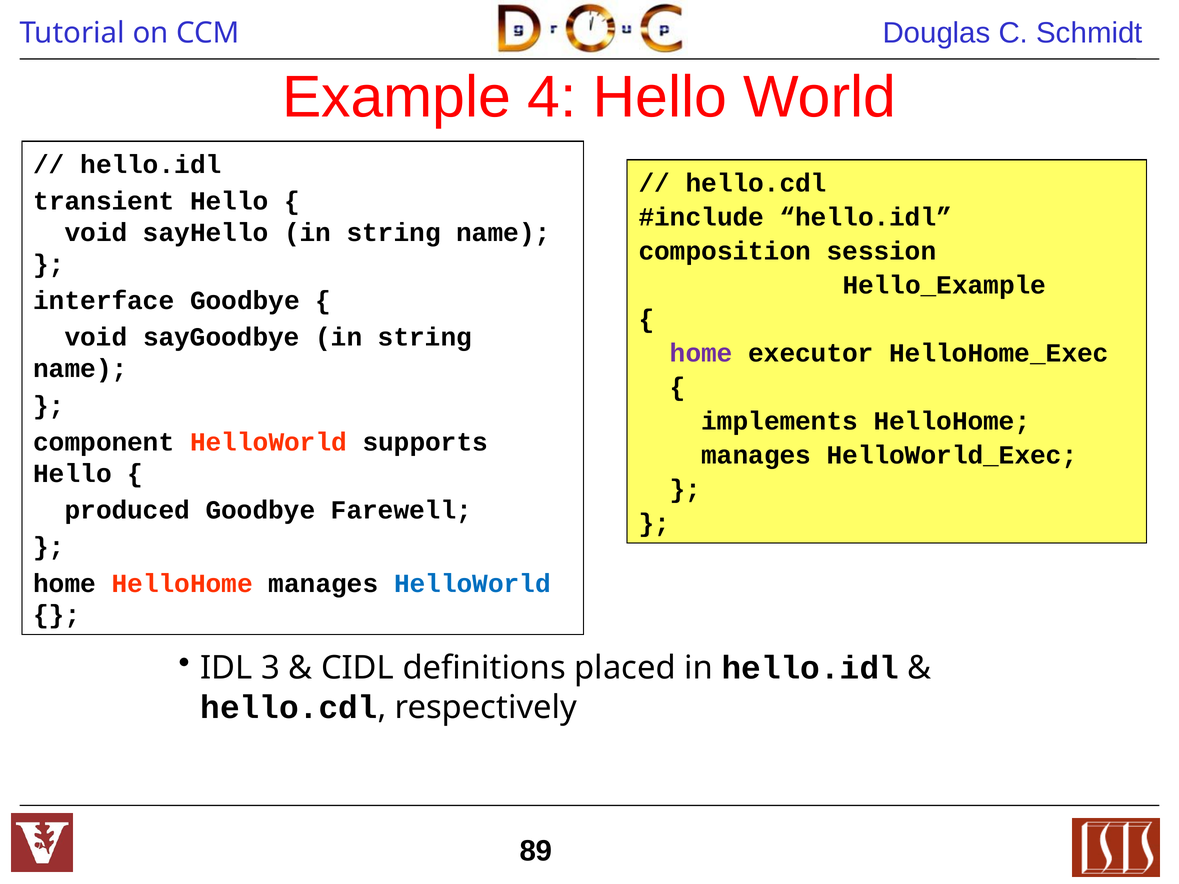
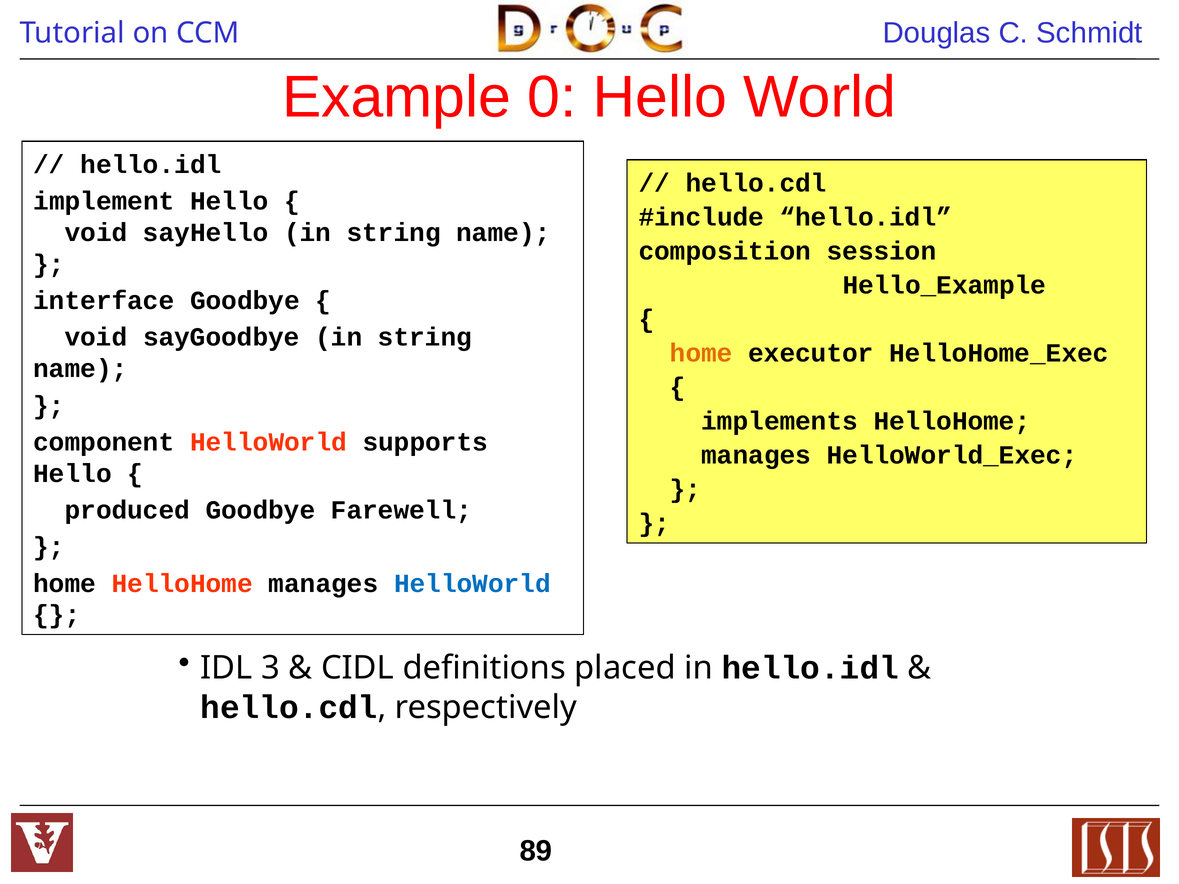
4: 4 -> 0 (552, 97)
transient: transient -> implement (104, 201)
home colour: purple -> orange (701, 353)
